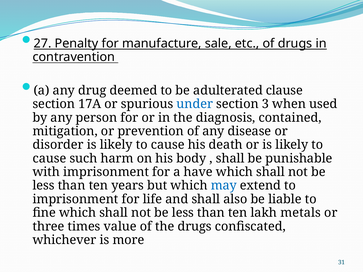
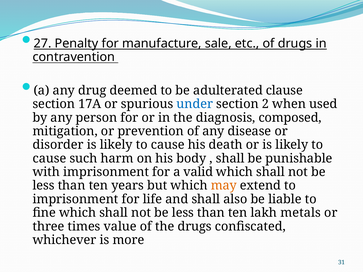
3: 3 -> 2 (265, 104)
contained: contained -> composed (290, 118)
have: have -> valid (198, 172)
may colour: blue -> orange (224, 186)
